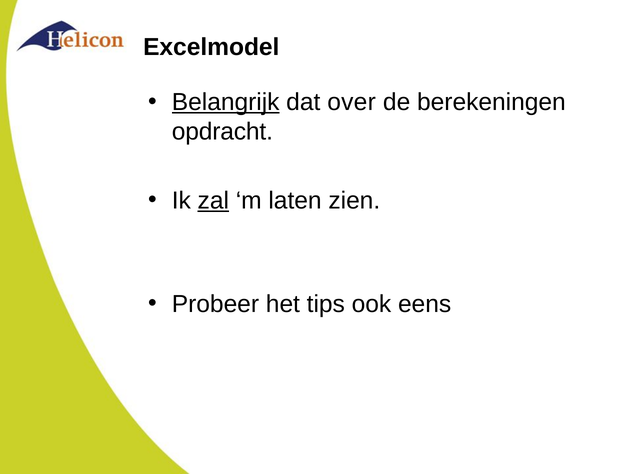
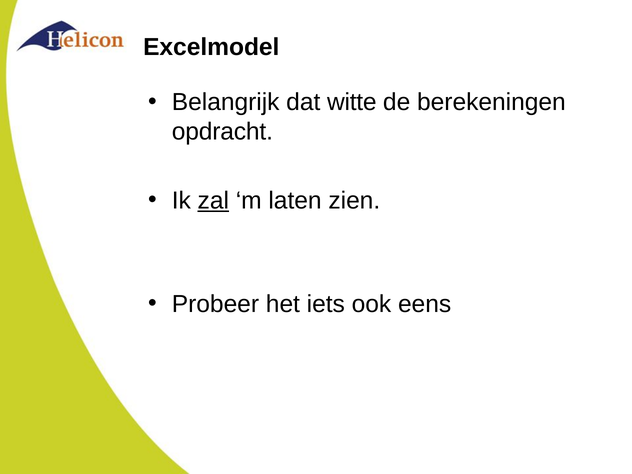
Belangrijk underline: present -> none (226, 102)
over: over -> witte (352, 102)
tips: tips -> iets (326, 304)
